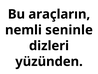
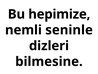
araçların: araçların -> hepimize (59, 14)
yüzünden: yüzünden -> bilmesine (49, 61)
